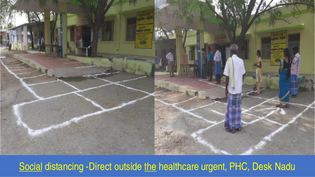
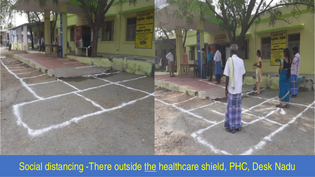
Social underline: present -> none (31, 167)
Direct: Direct -> There (99, 167)
urgent: urgent -> shield (214, 167)
